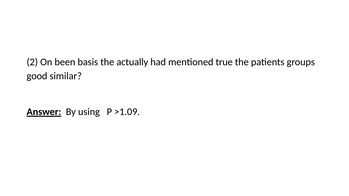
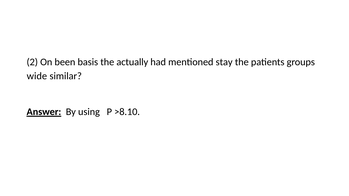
true: true -> stay (224, 62)
good: good -> wide (37, 76)
>1.09: >1.09 -> >8.10 (127, 112)
